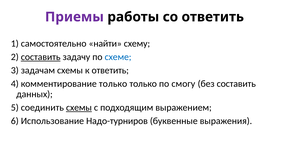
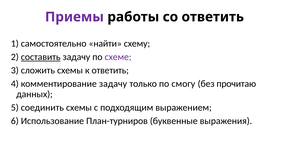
схеме colour: blue -> purple (118, 57)
задачам: задачам -> сложить (38, 71)
комментирование только: только -> задачу (113, 84)
без составить: составить -> прочитаю (236, 84)
схемы underline: present -> none (79, 108)
Надо-турниров: Надо-турниров -> План-турниров (117, 121)
